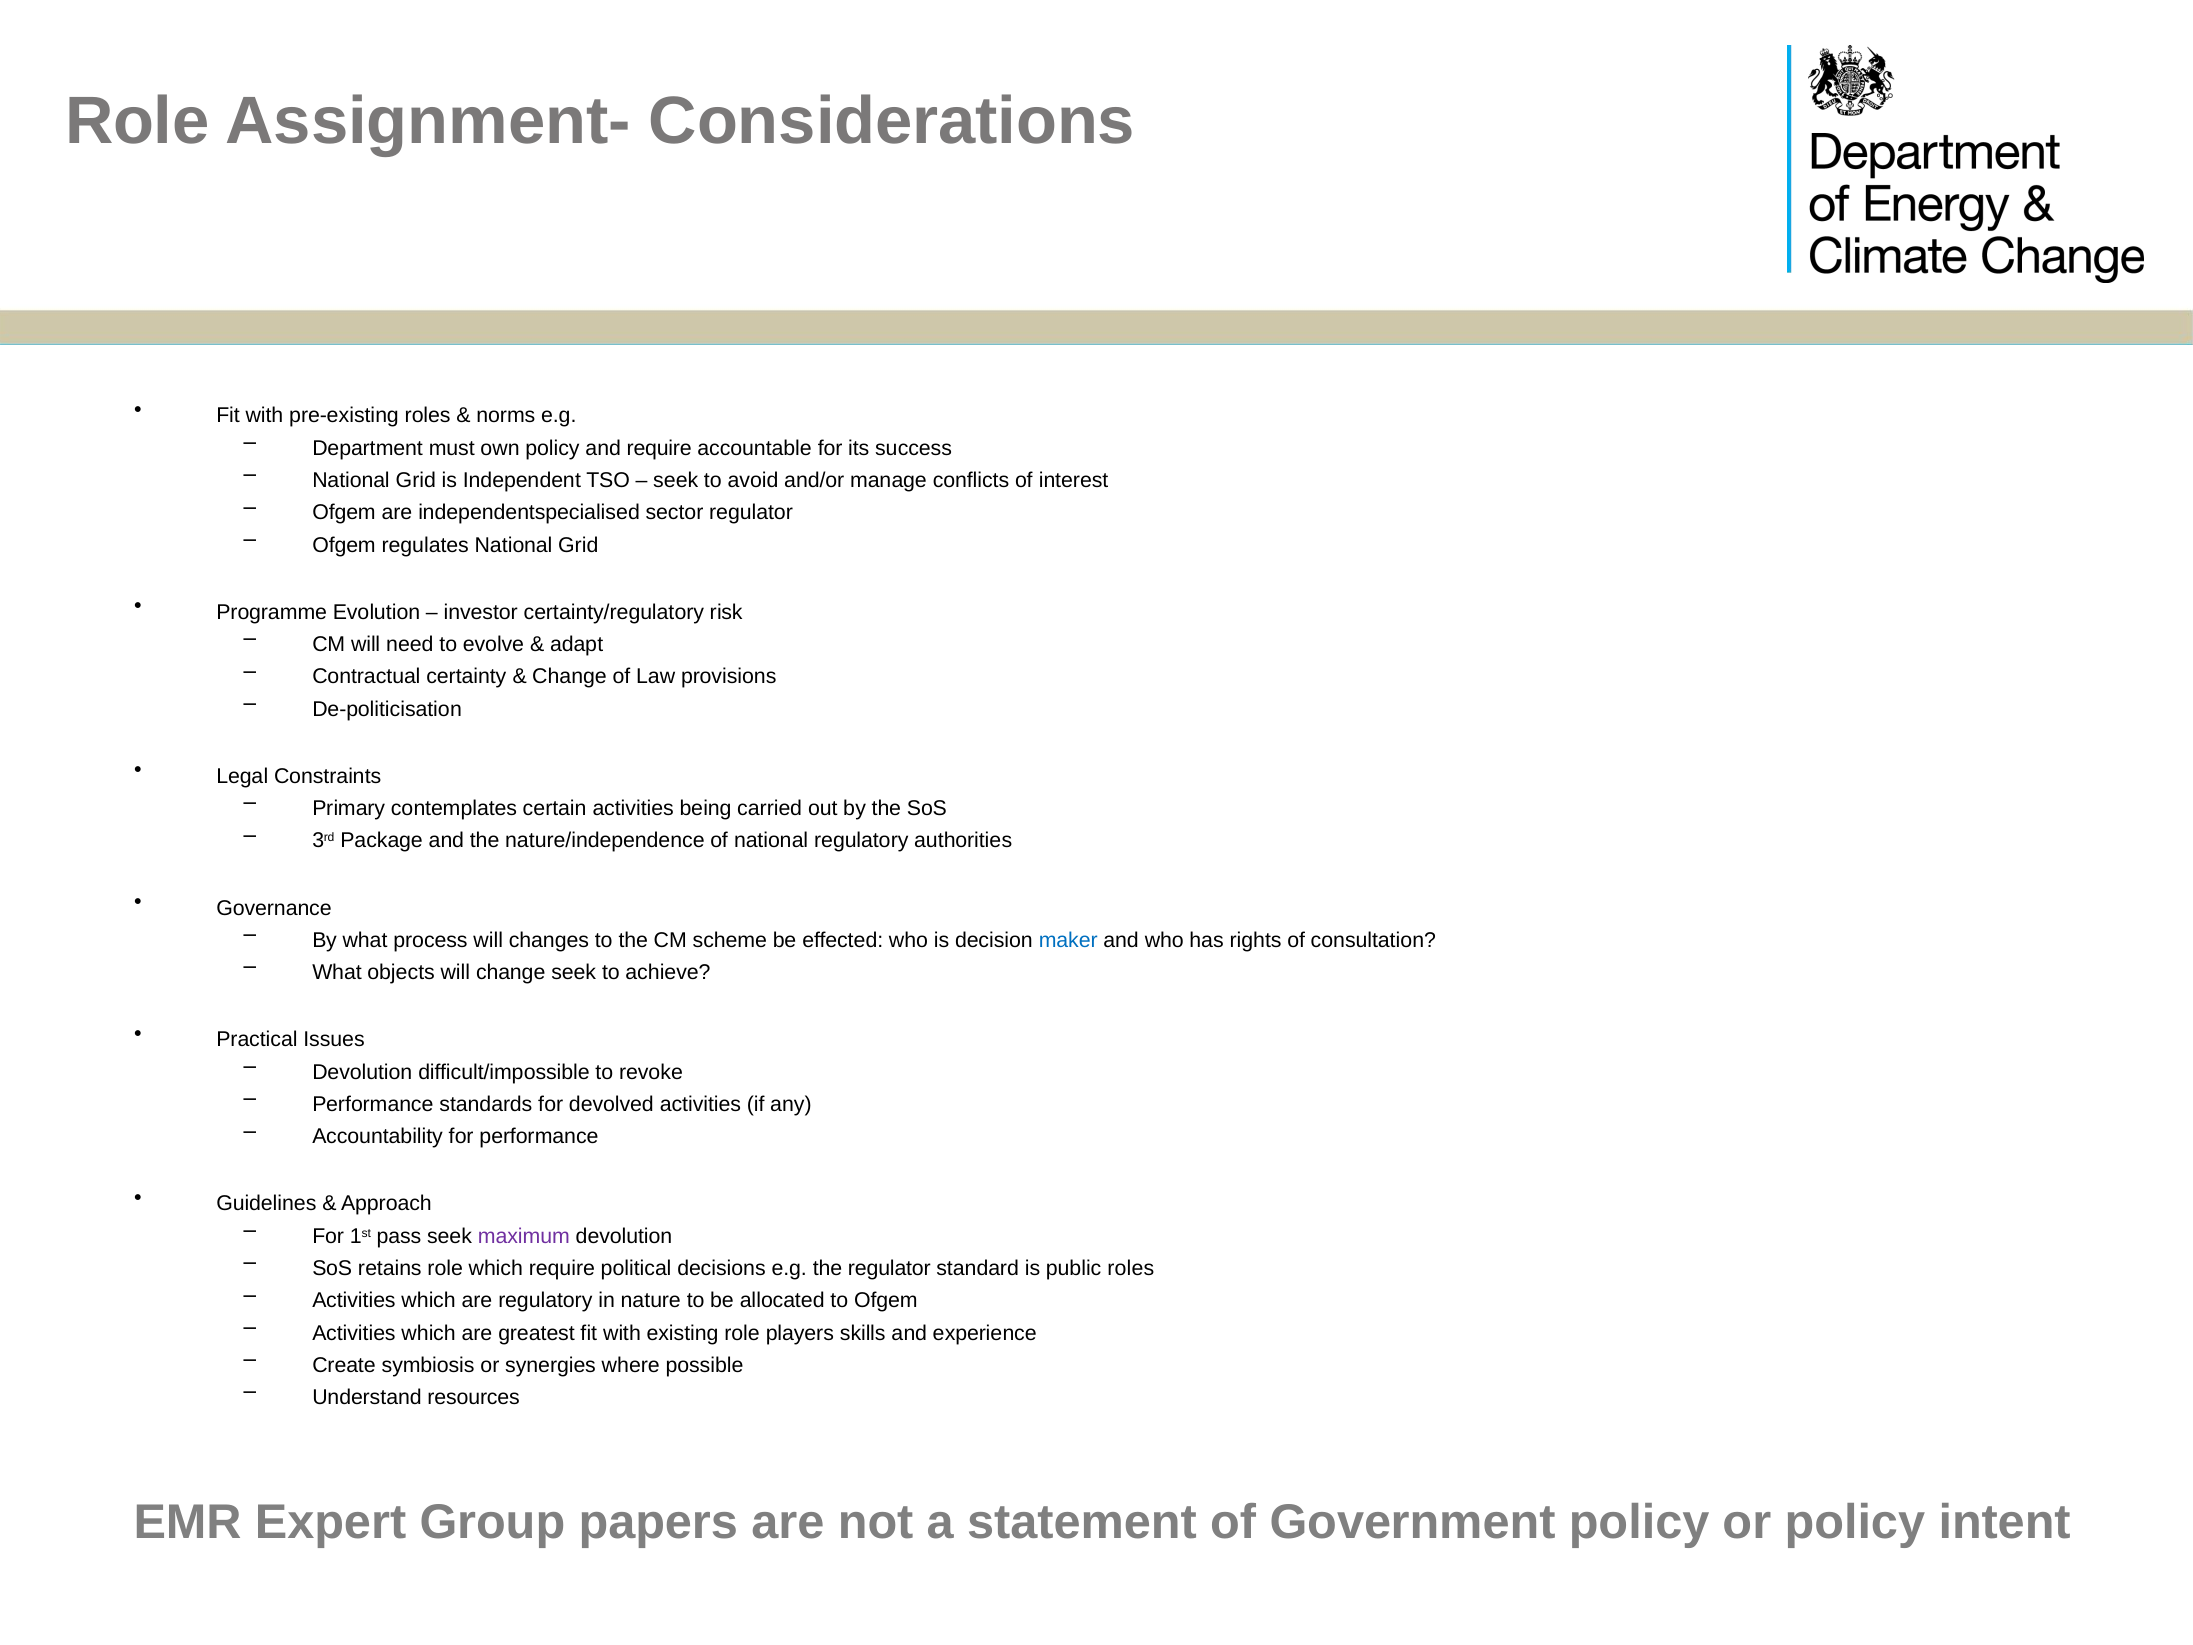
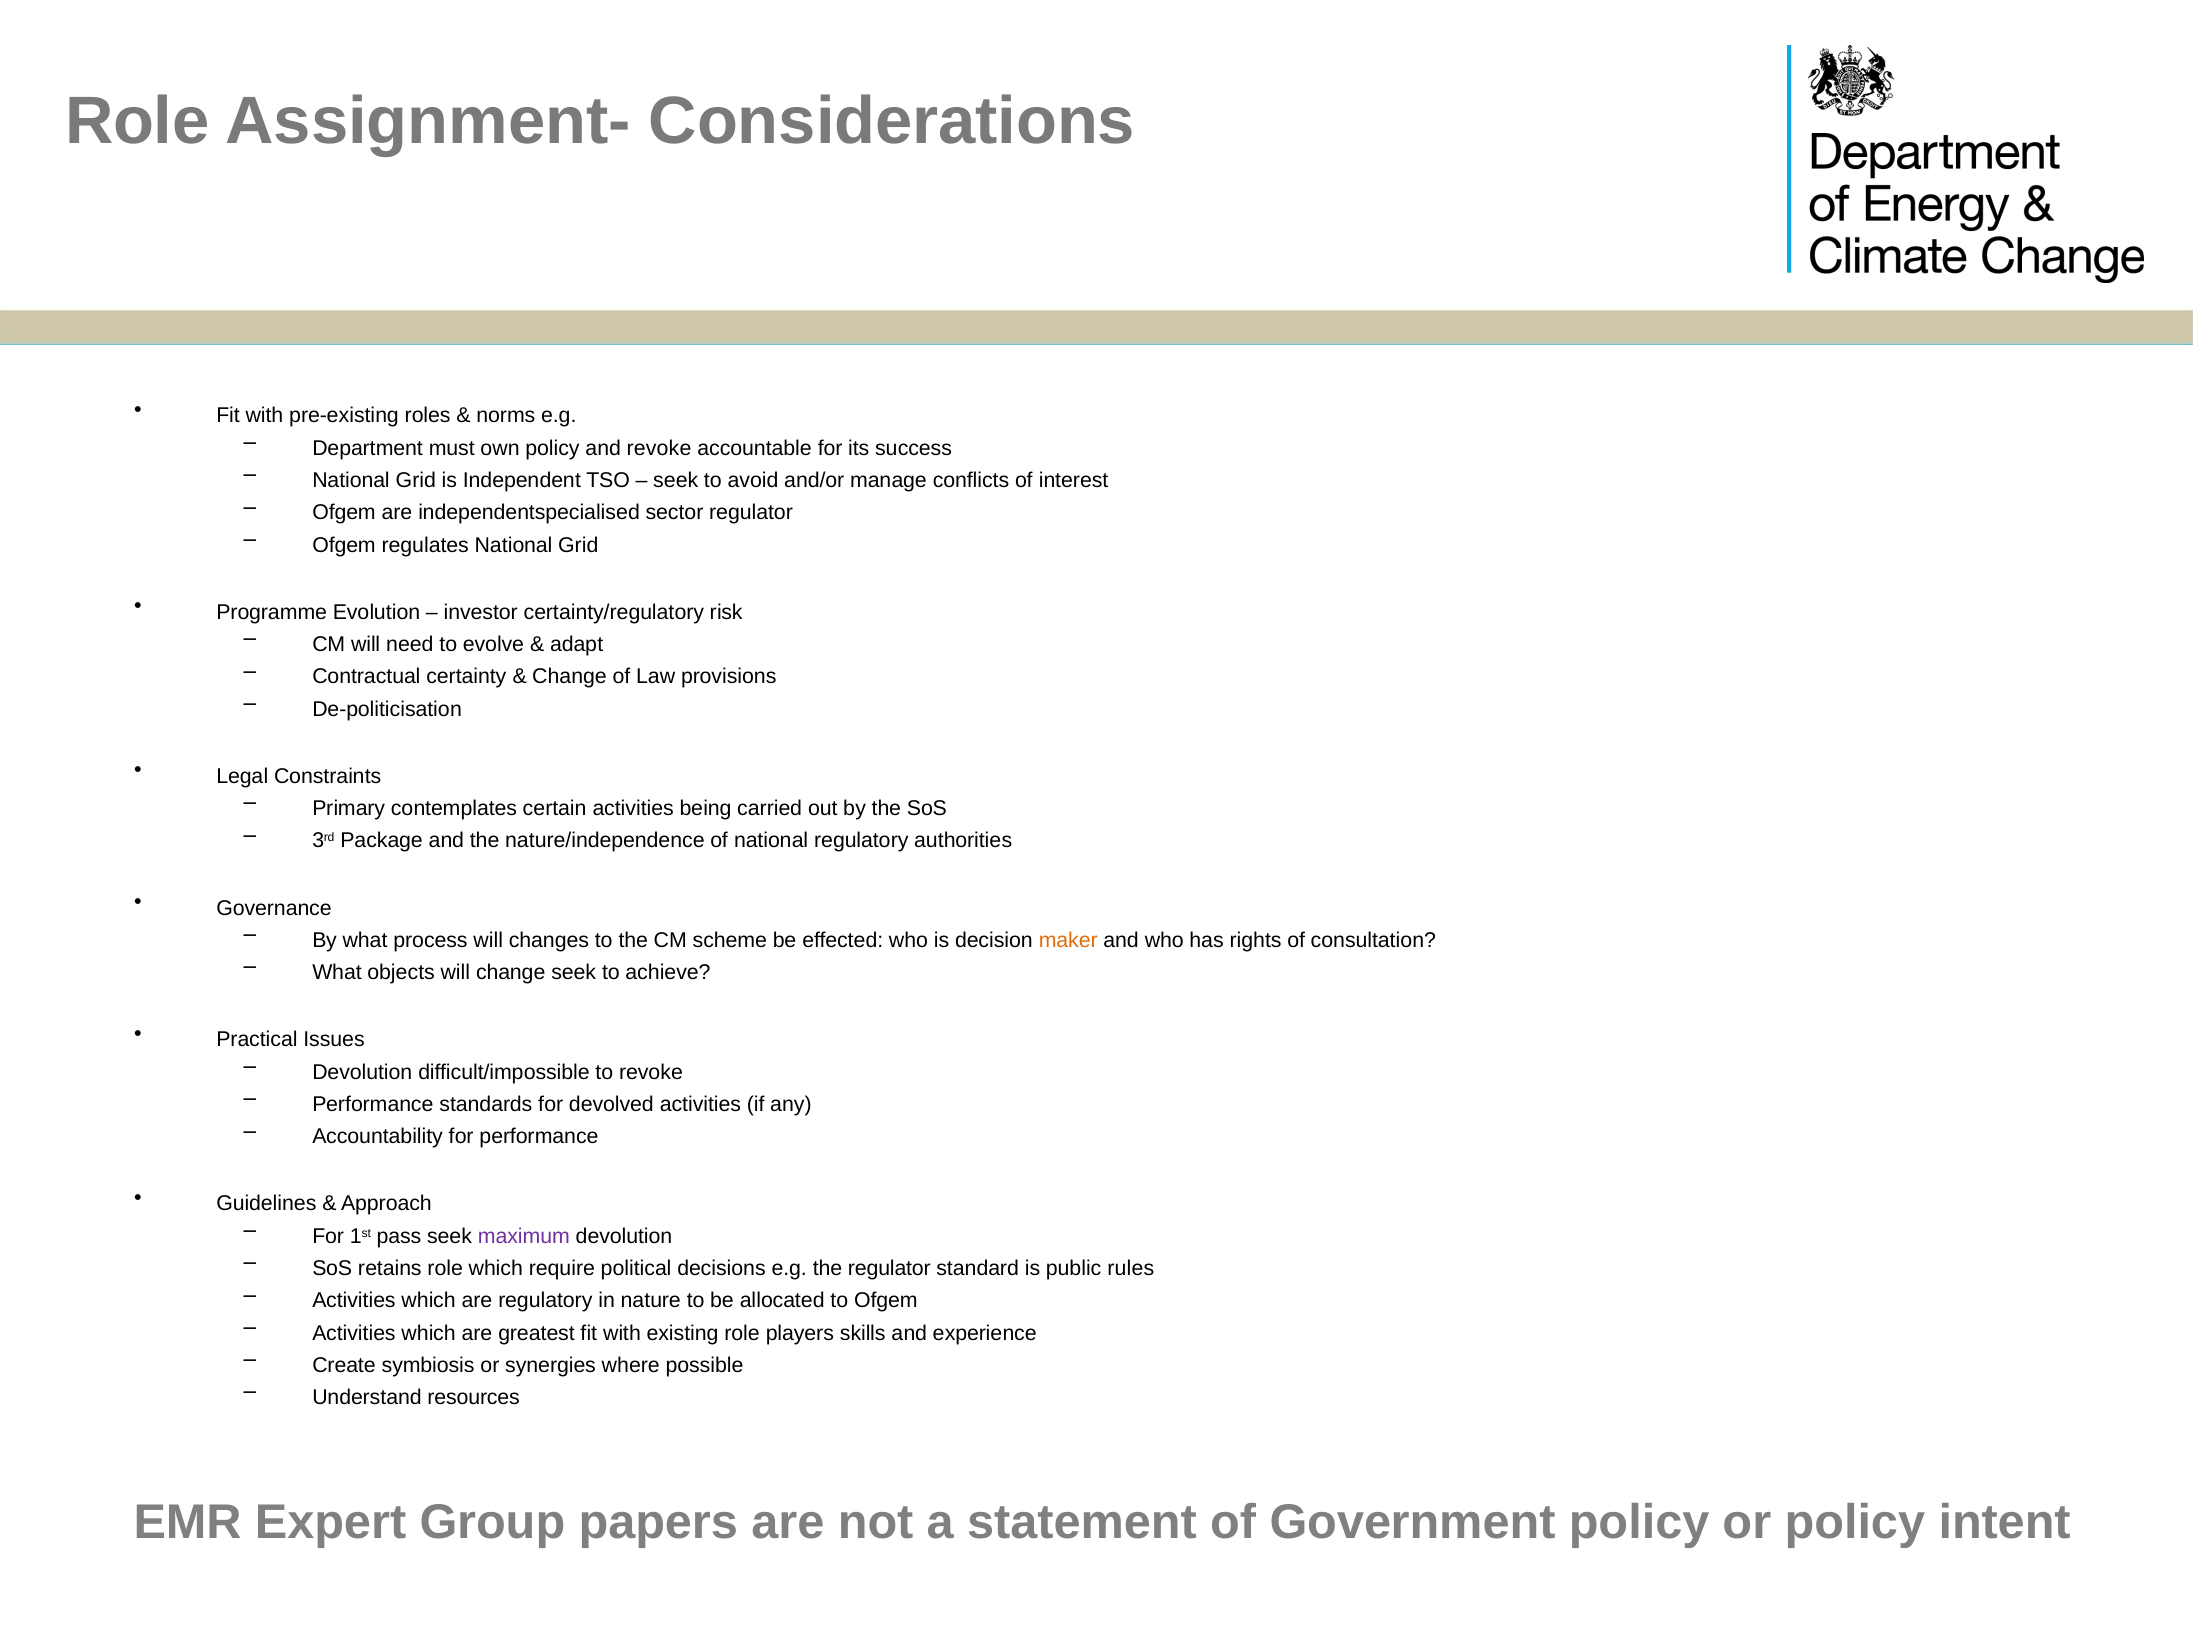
and require: require -> revoke (659, 448)
maker colour: blue -> orange (1068, 940)
public roles: roles -> rules (1131, 1268)
